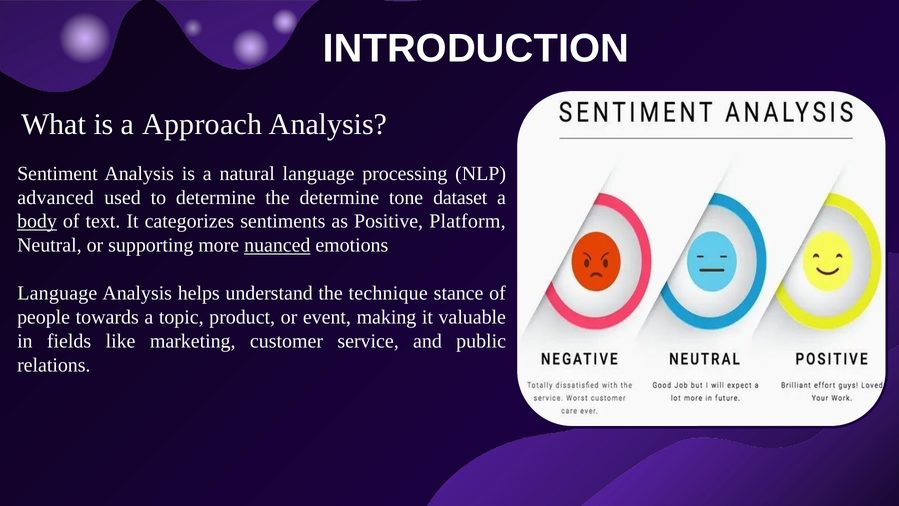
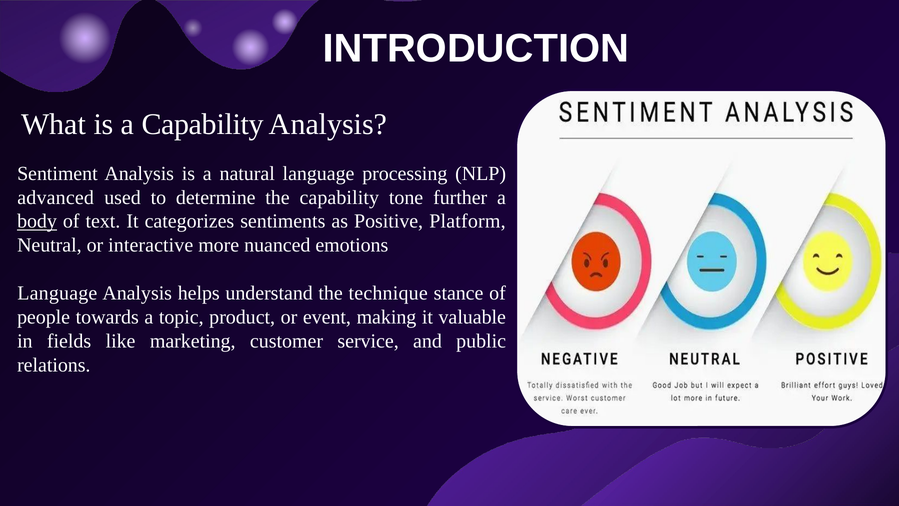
a Approach: Approach -> Capability (203, 124)
the determine: determine -> capability (339, 197)
dataset: dataset -> further (460, 197)
supporting: supporting -> interactive (151, 245)
nuanced underline: present -> none (277, 245)
